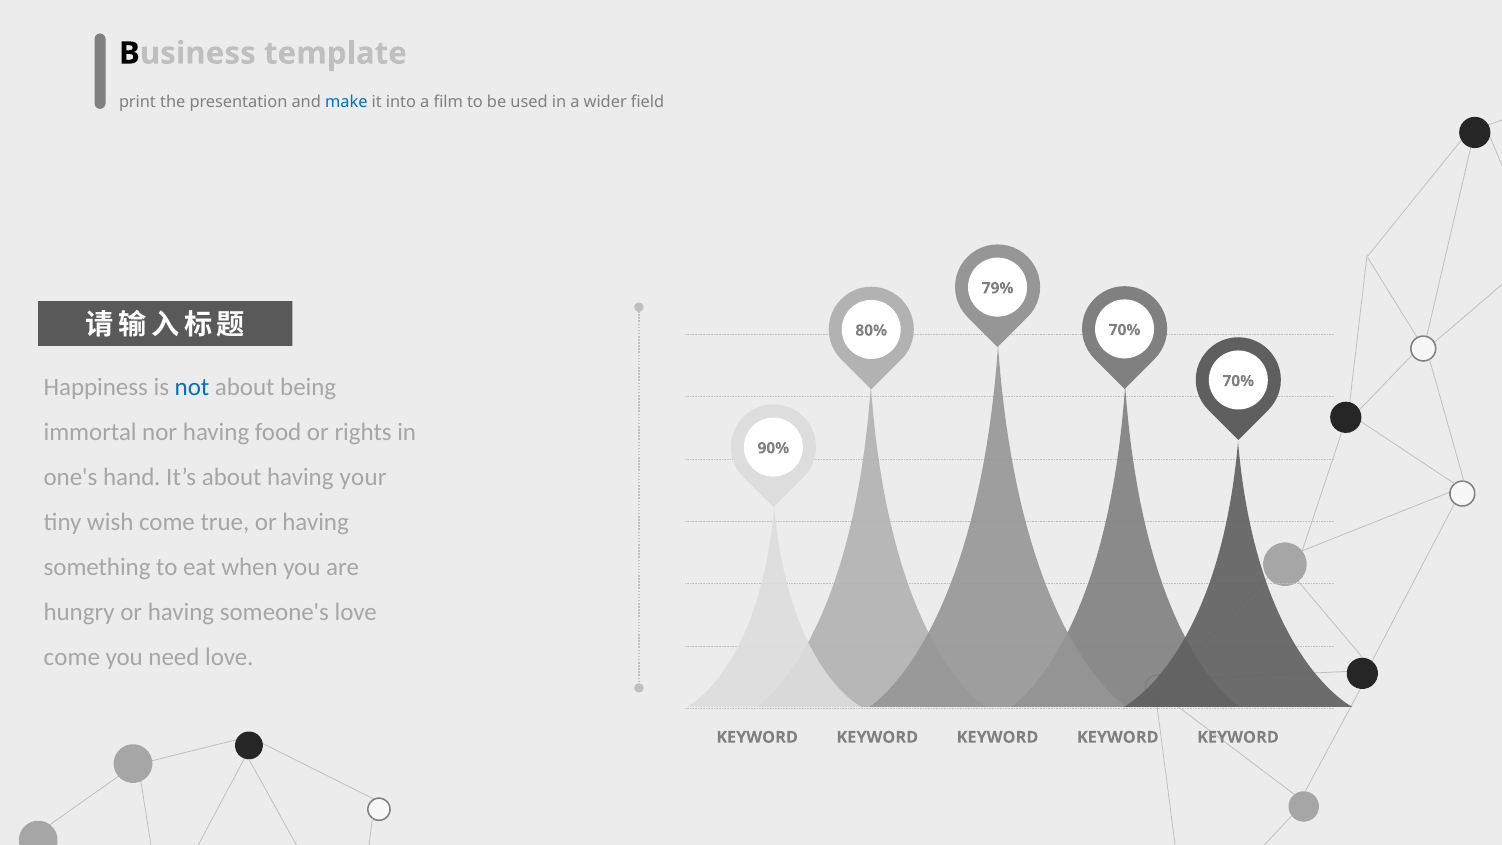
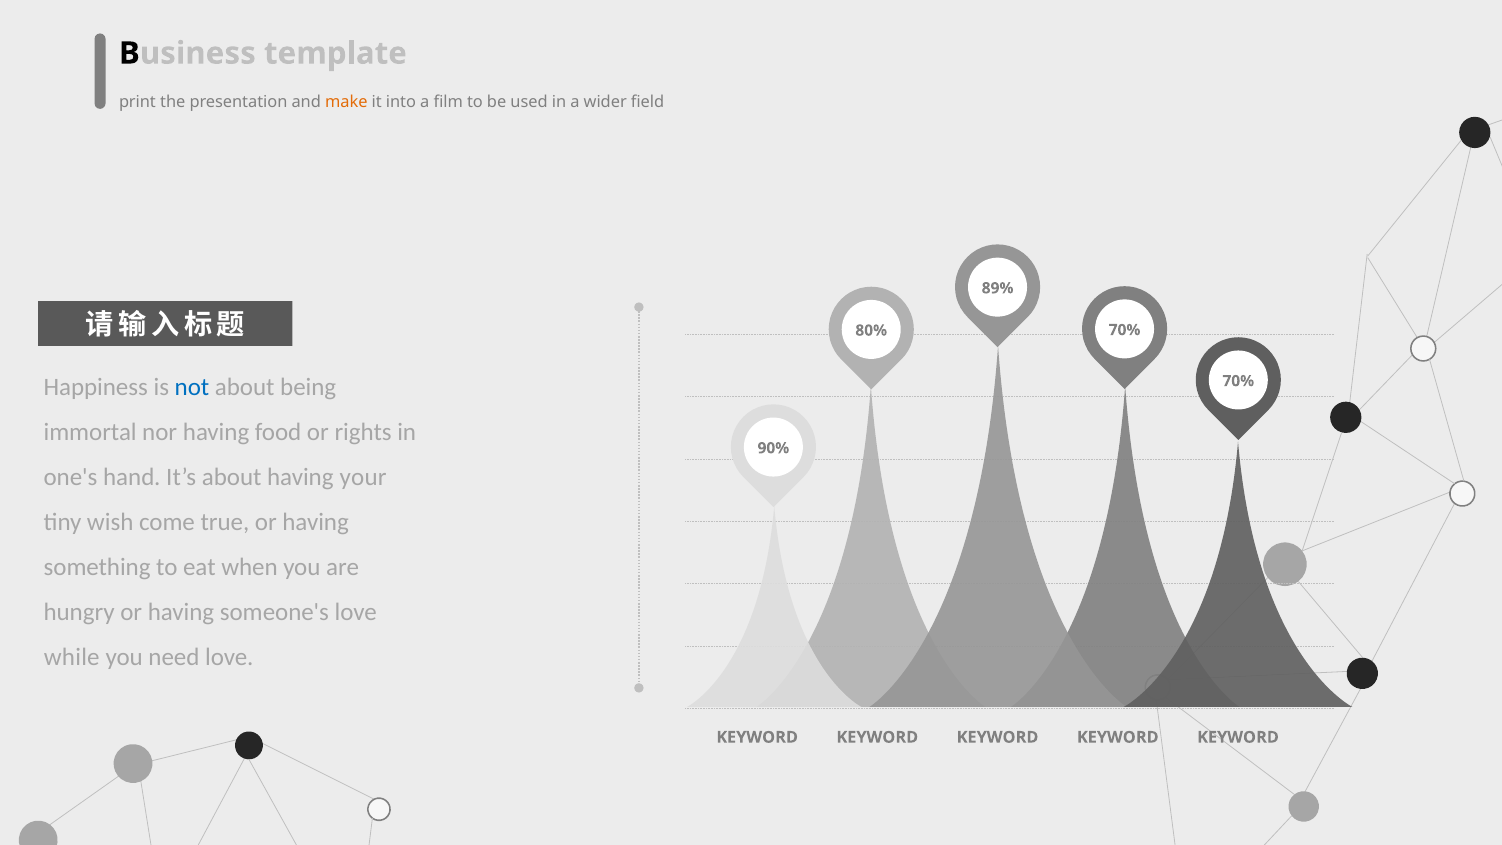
make colour: blue -> orange (346, 102)
79%: 79% -> 89% (998, 288)
come: come -> while (72, 657)
